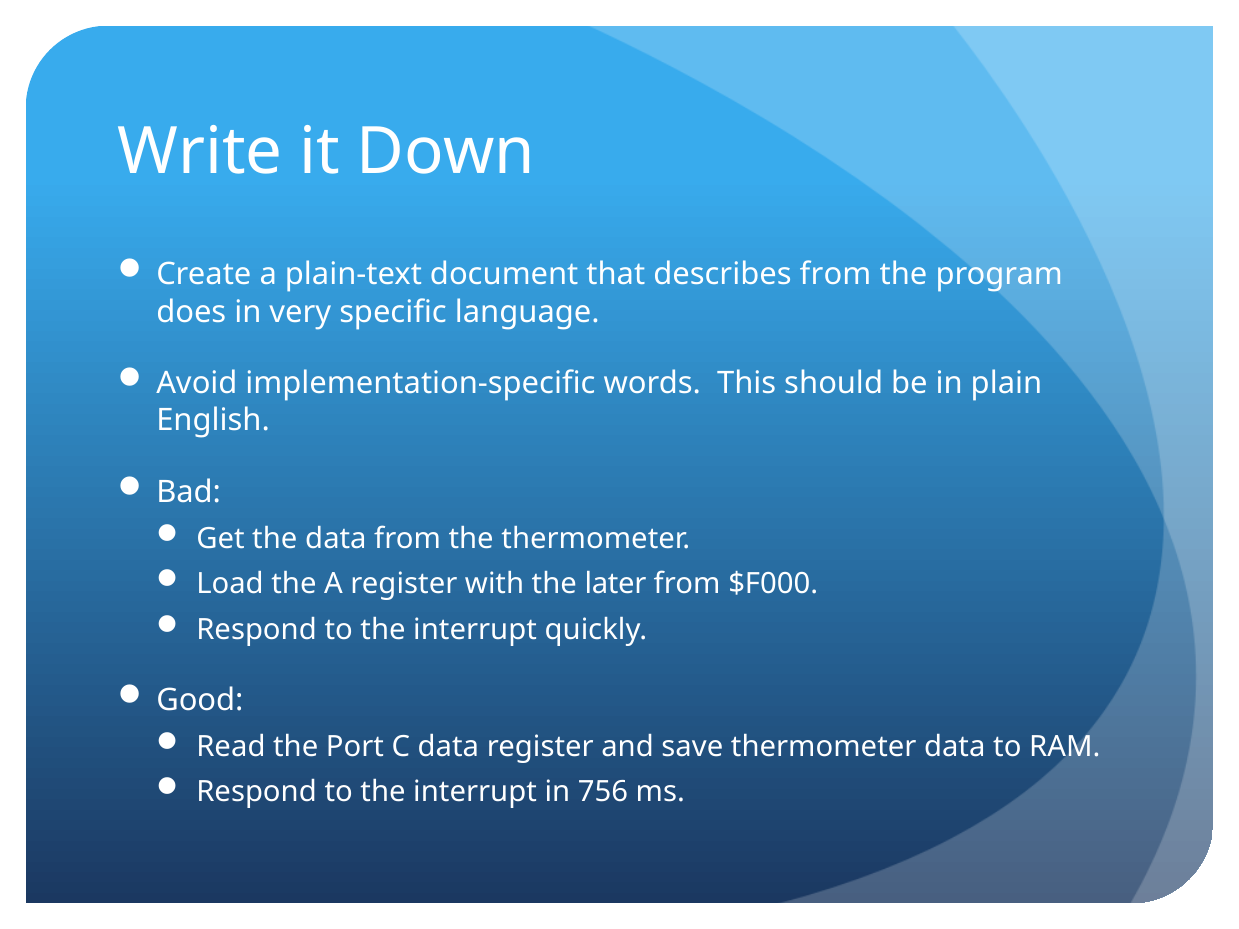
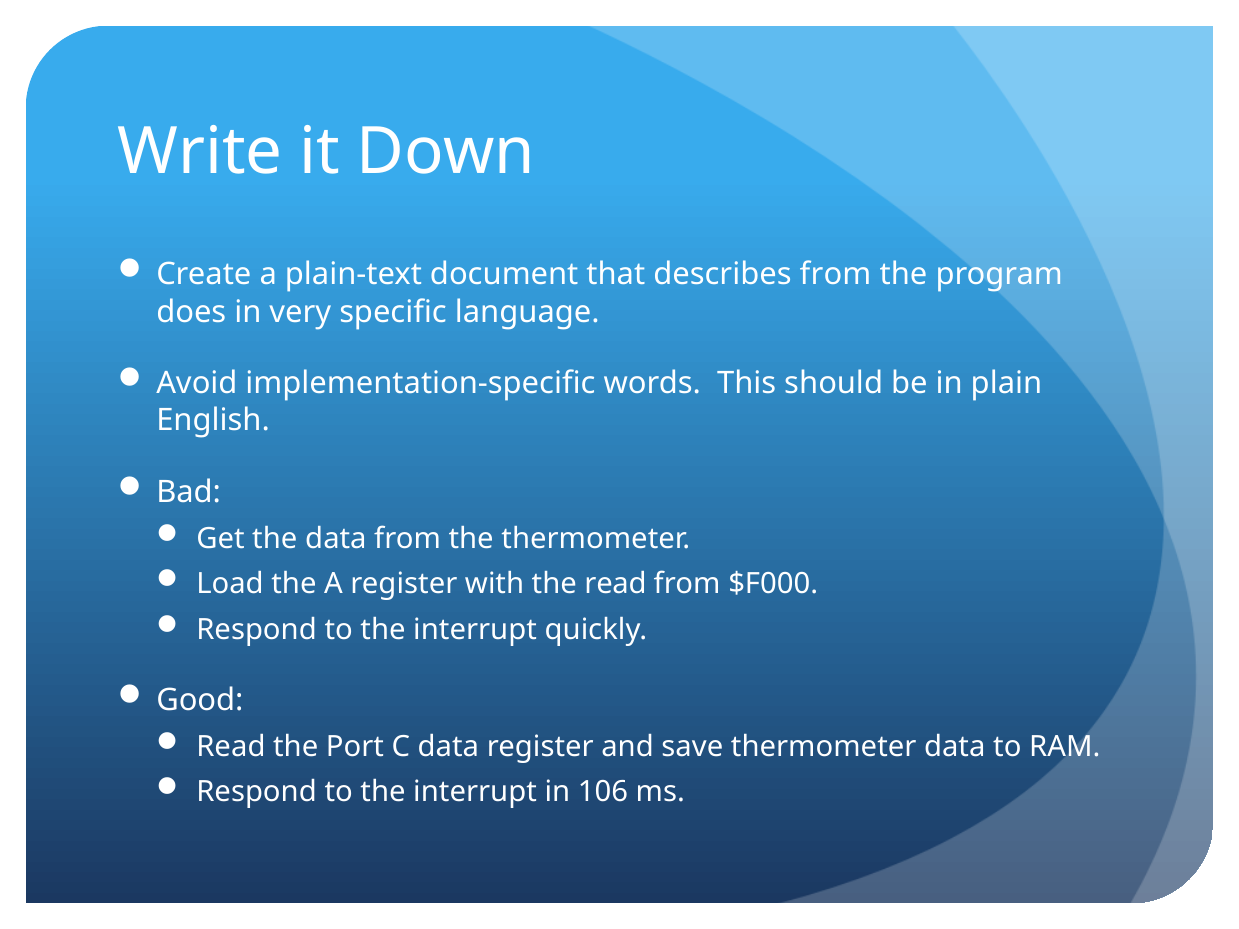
the later: later -> read (616, 584)
756: 756 -> 106 (603, 792)
